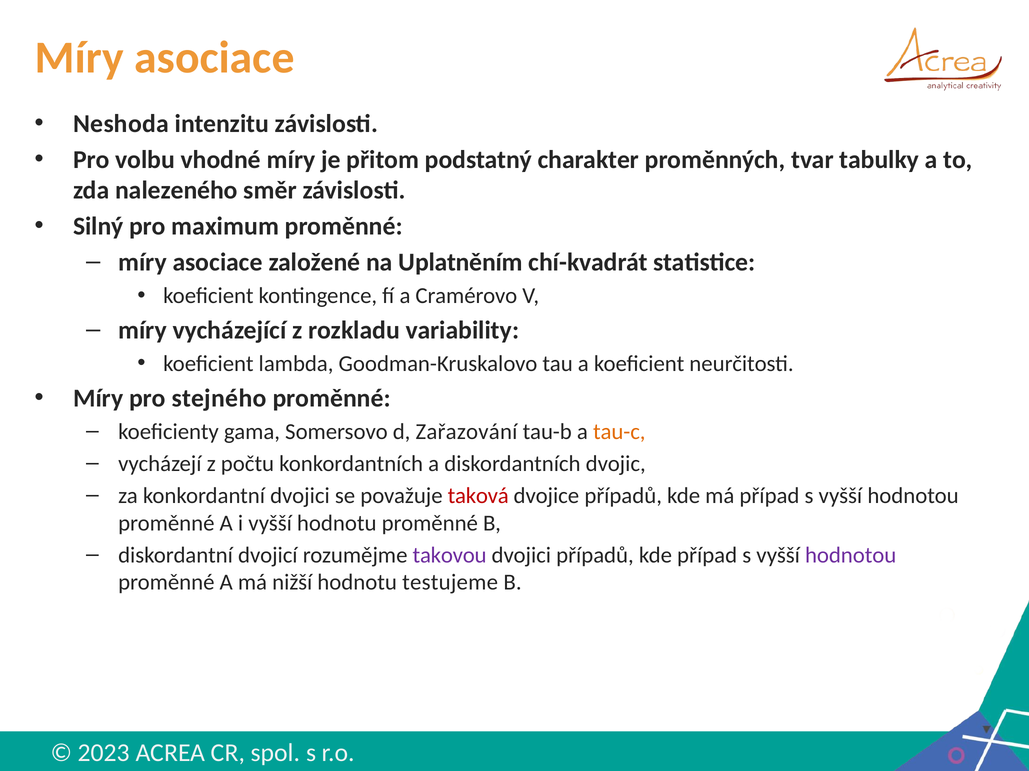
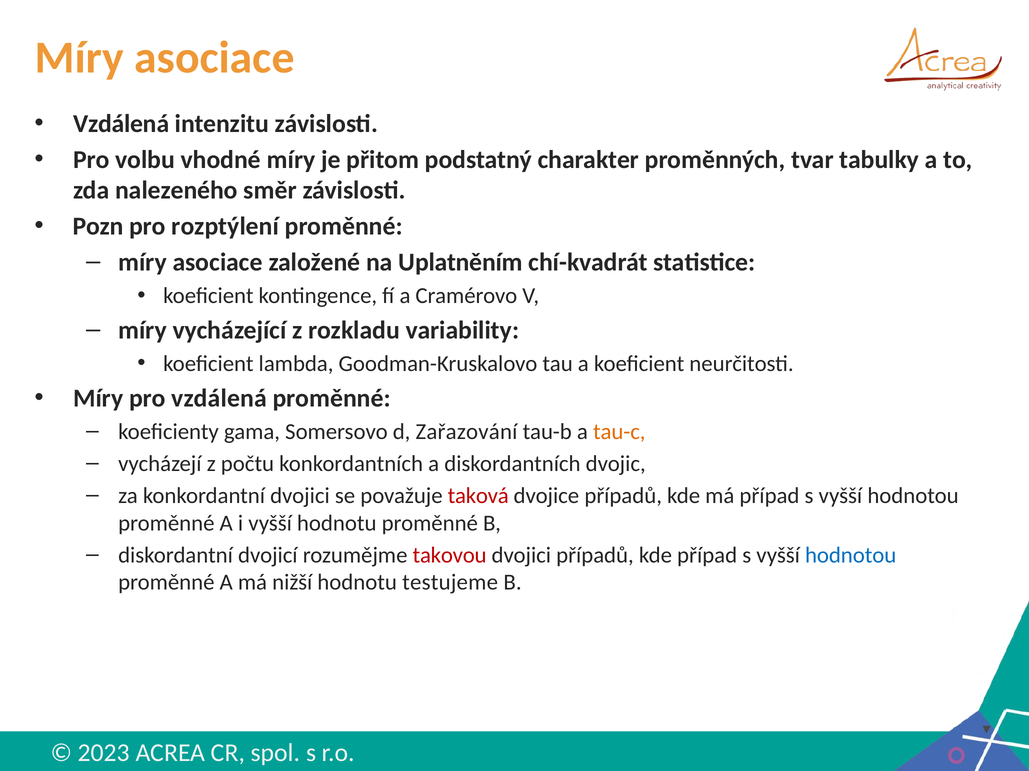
Neshoda: Neshoda -> Vzdálená (121, 124)
Silný: Silný -> Pozn (98, 227)
maximum: maximum -> rozptýlení (225, 227)
pro stejného: stejného -> vzdálená (219, 399)
takovou colour: purple -> red (450, 556)
hodnotou colour: purple -> blue (851, 556)
